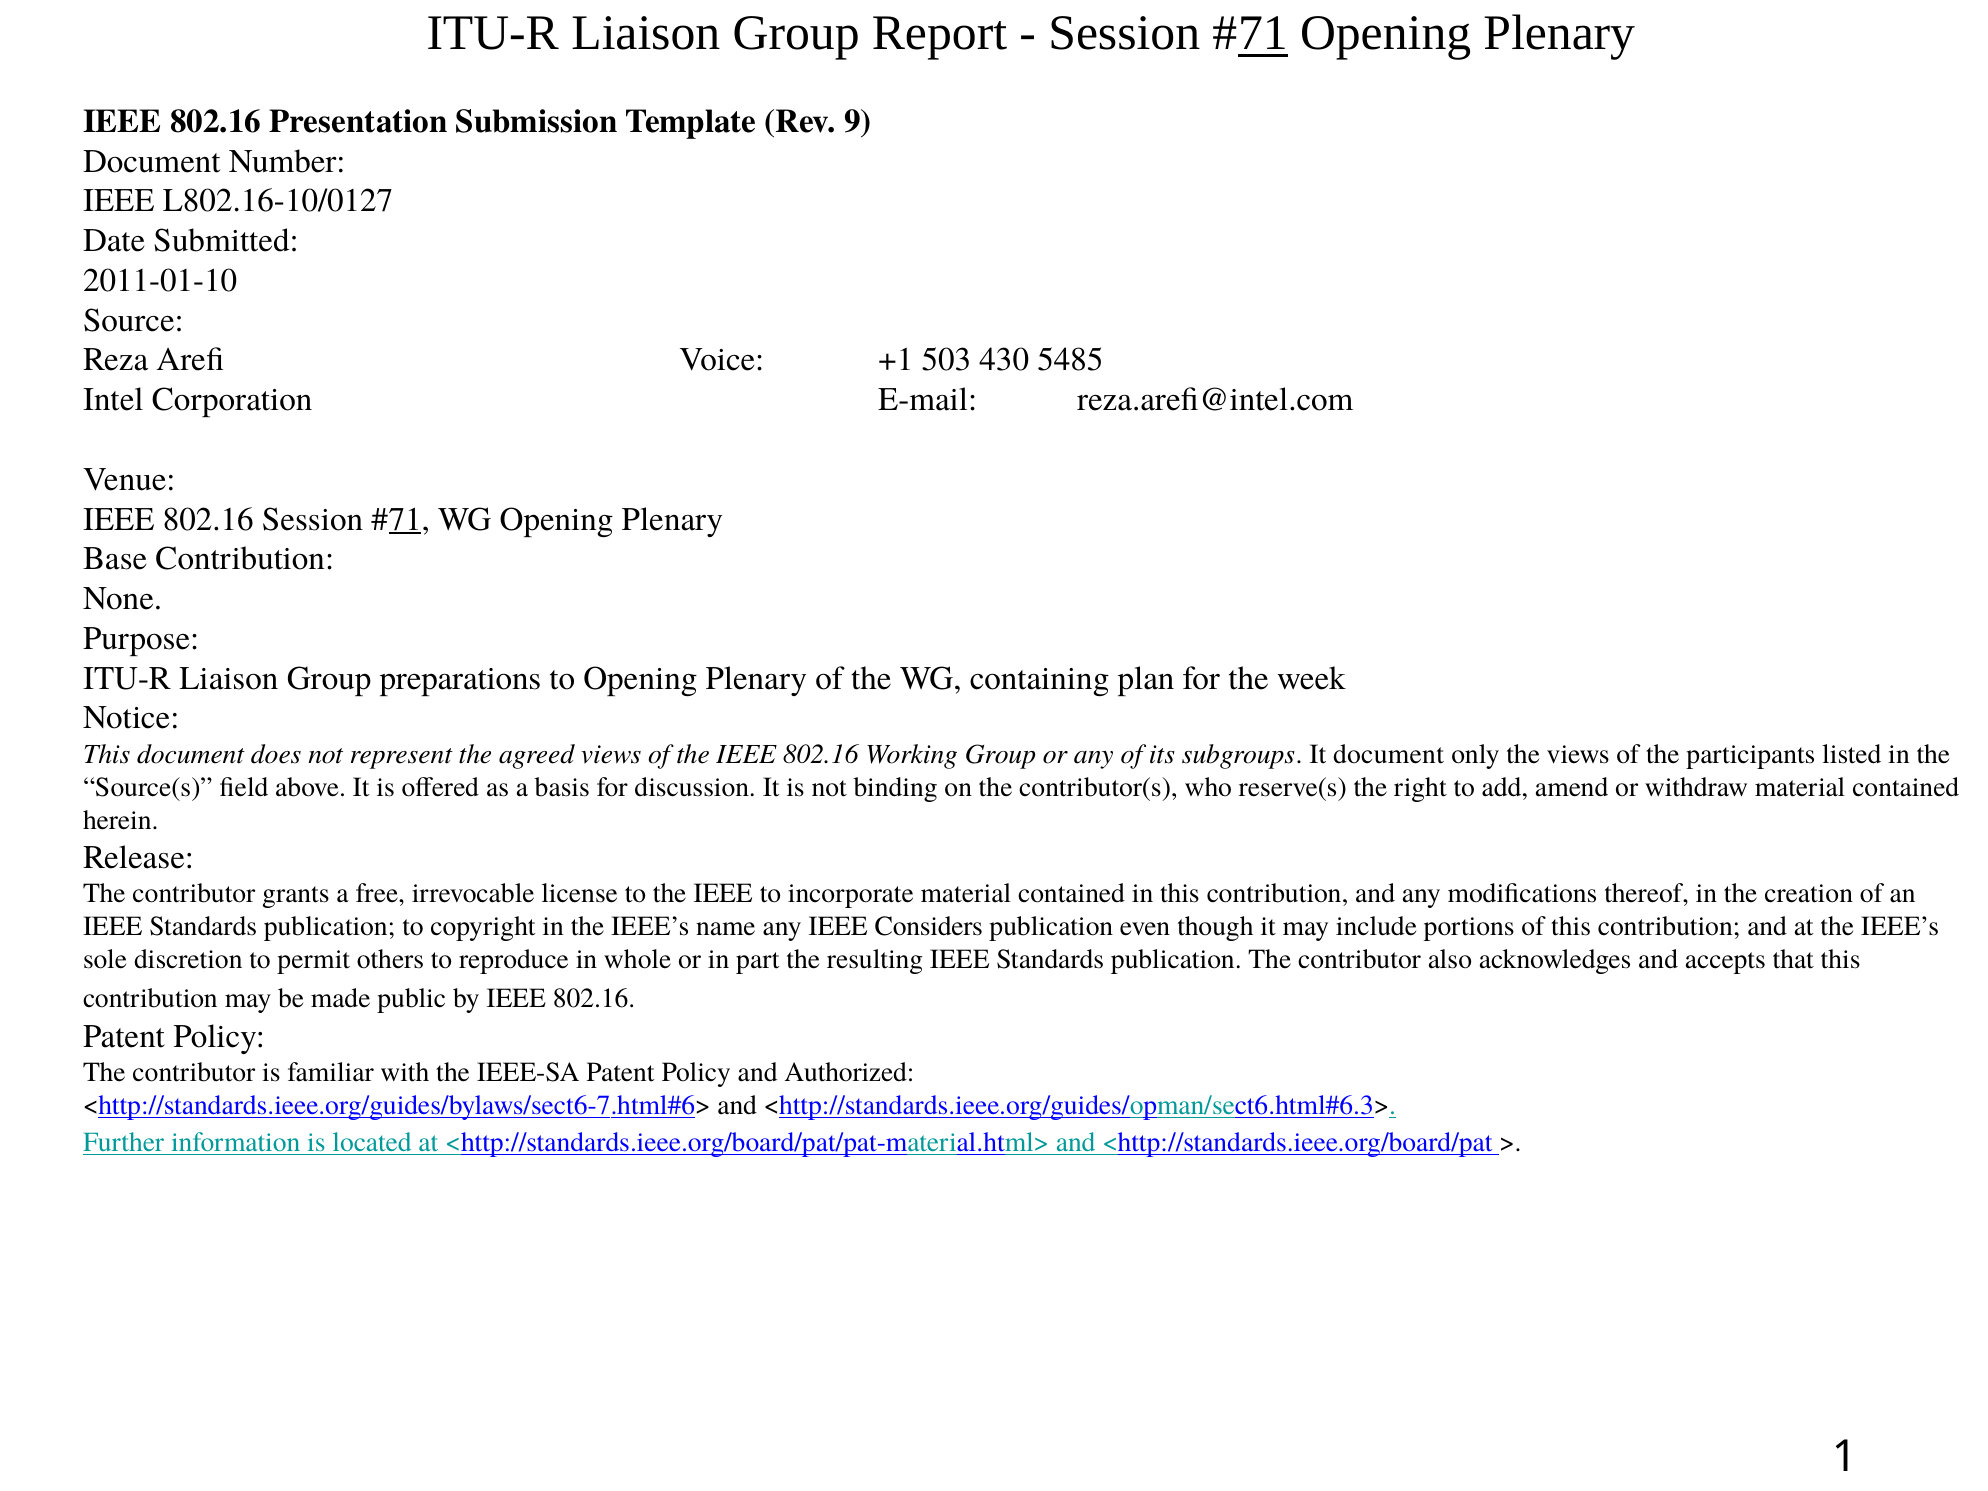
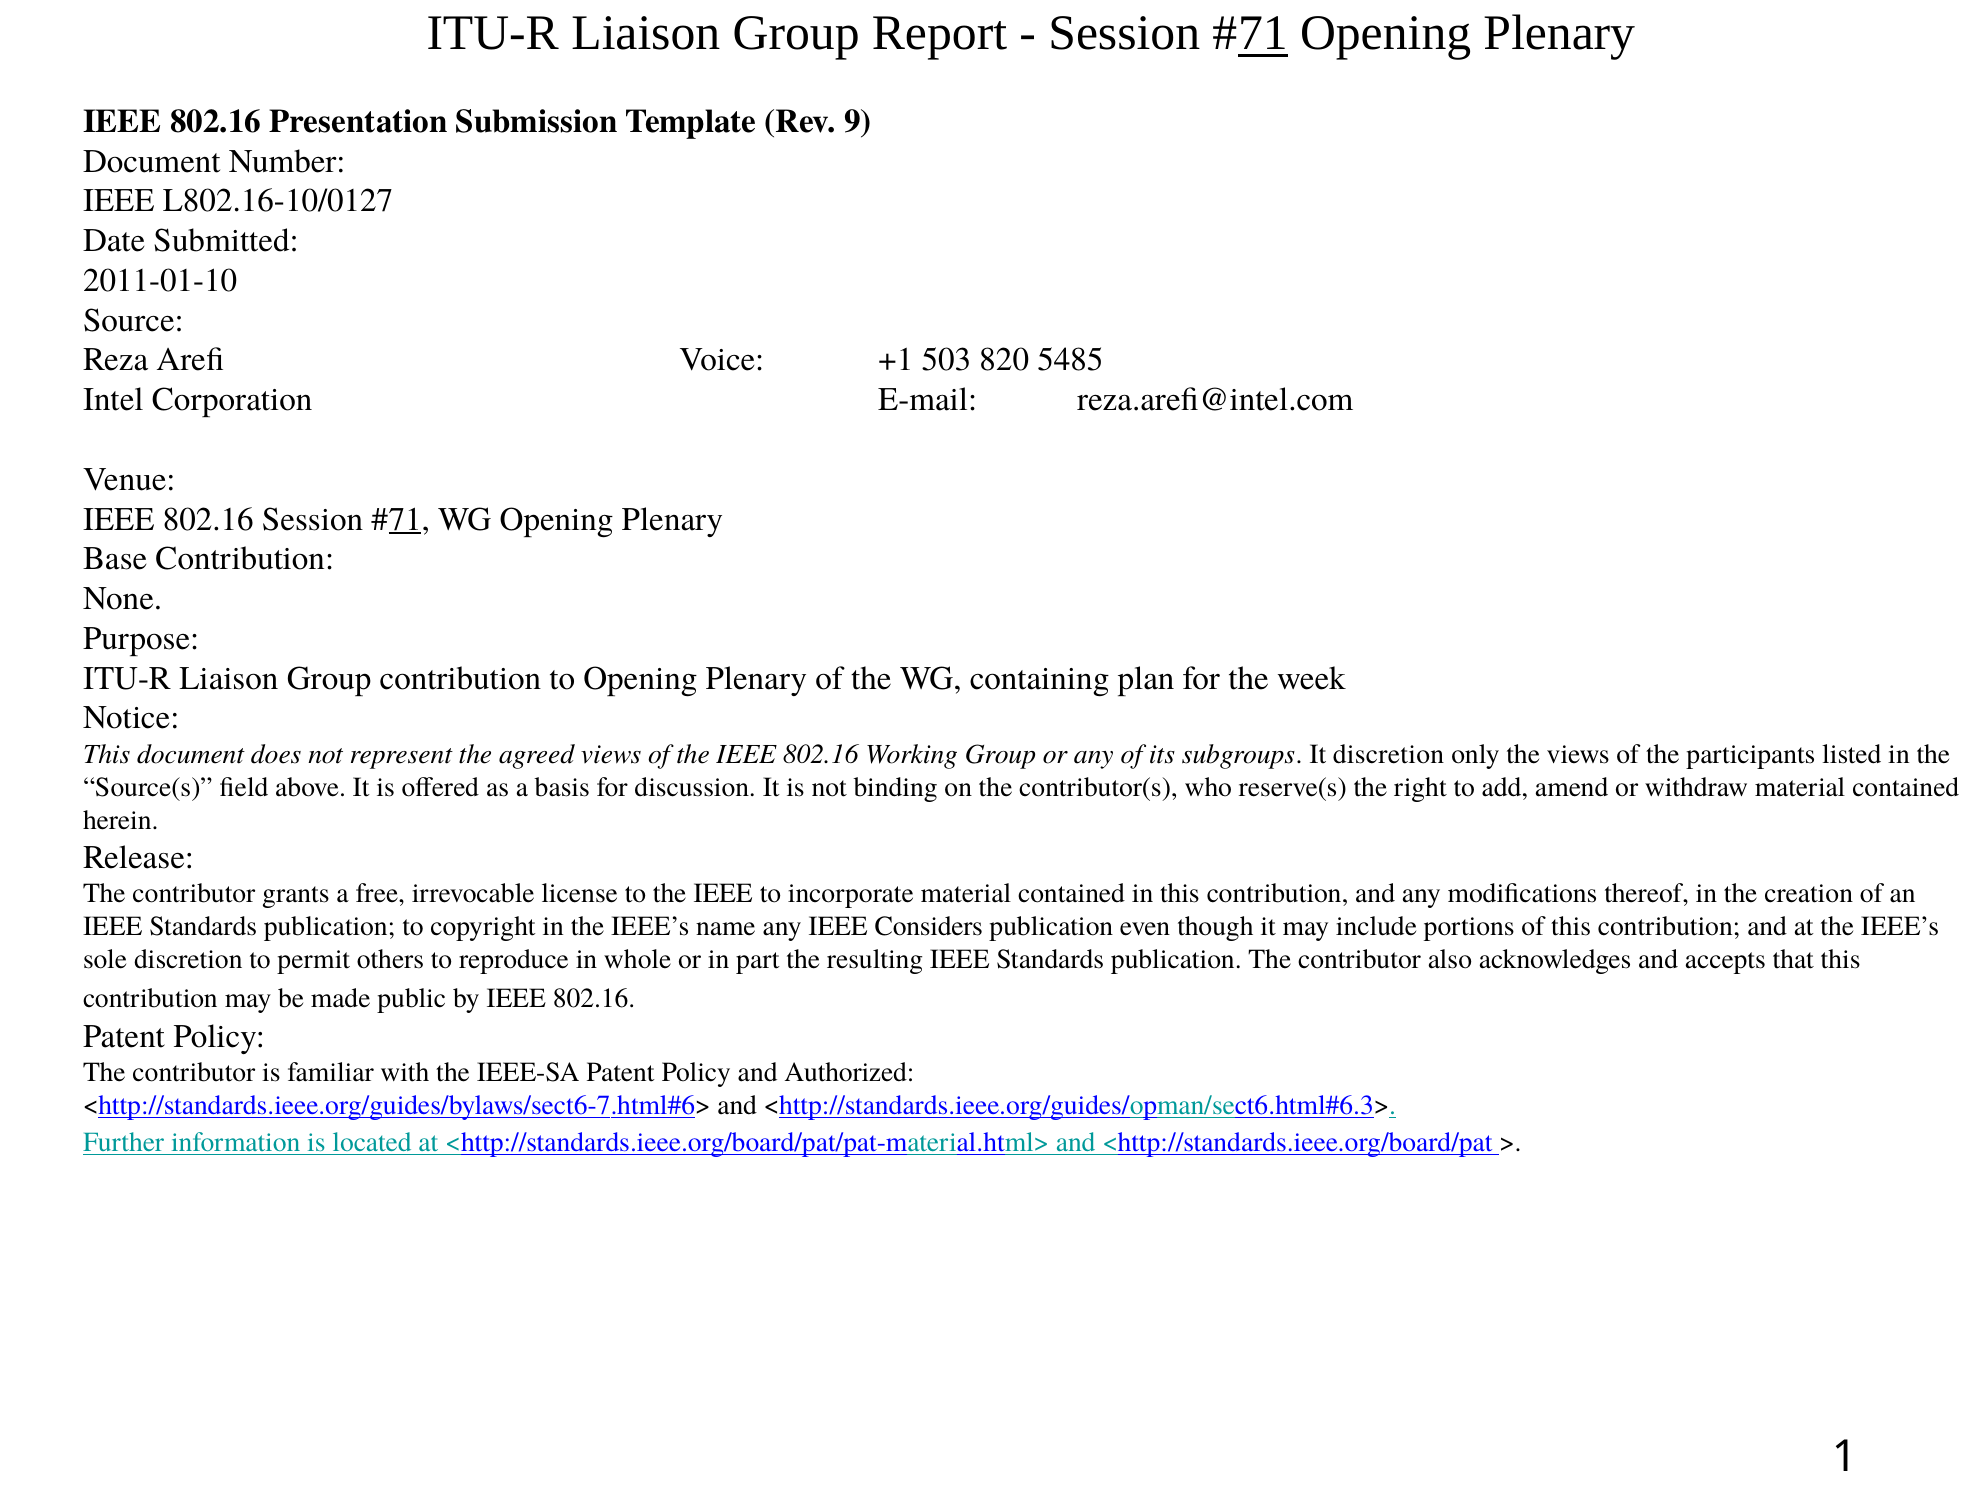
430: 430 -> 820 (1004, 360)
Group preparations: preparations -> contribution (460, 678)
It document: document -> discretion (1388, 754)
